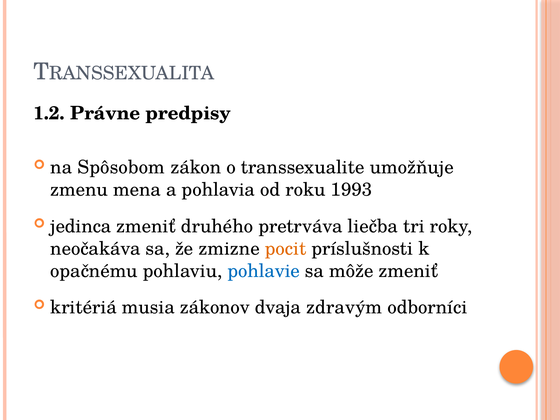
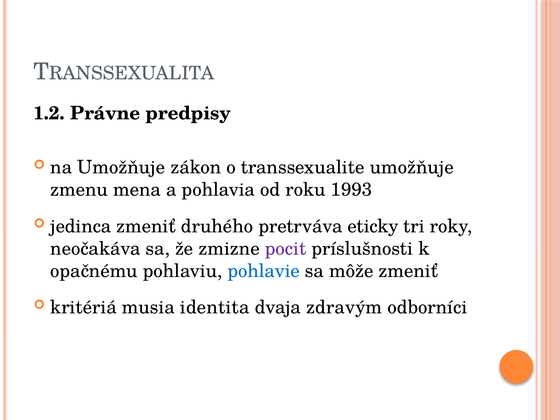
na Spôsobom: Spôsobom -> Umožňuje (121, 167)
liečba: liečba -> eticky (373, 226)
pocit colour: orange -> purple (286, 249)
zákonov: zákonov -> identita (215, 307)
